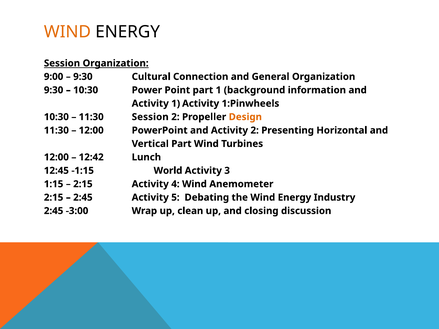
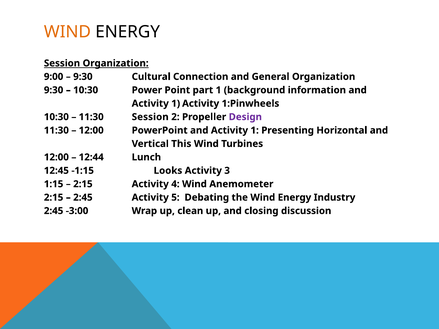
Design colour: orange -> purple (245, 117)
PowerPoint and Activity 2: 2 -> 1 (255, 130)
Vertical Part: Part -> This (181, 144)
12:42: 12:42 -> 12:44 (91, 157)
World: World -> Looks (168, 171)
